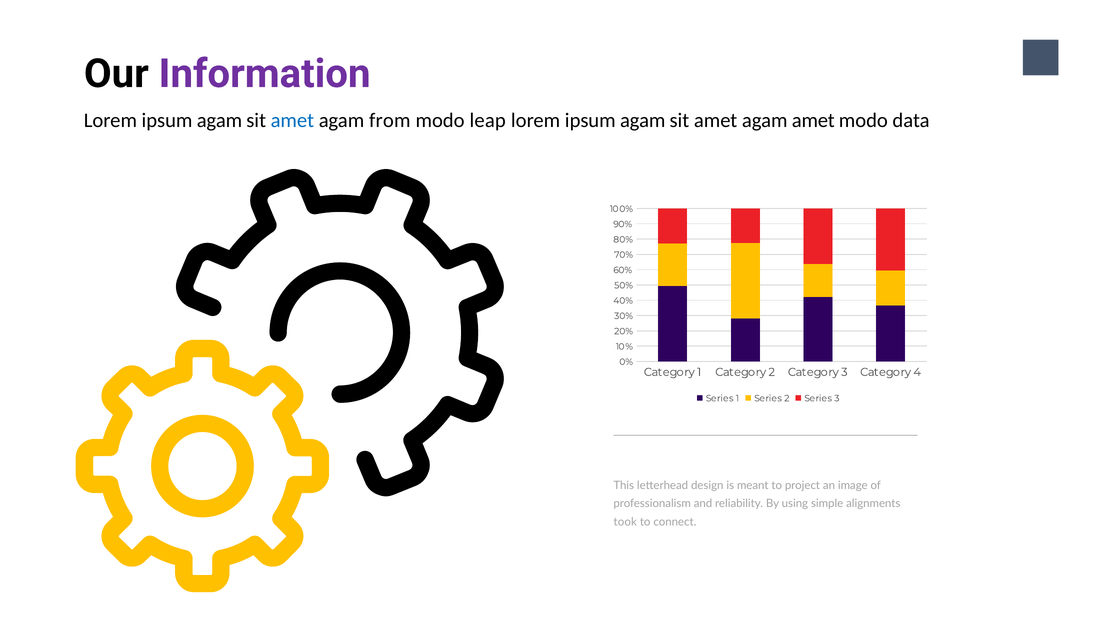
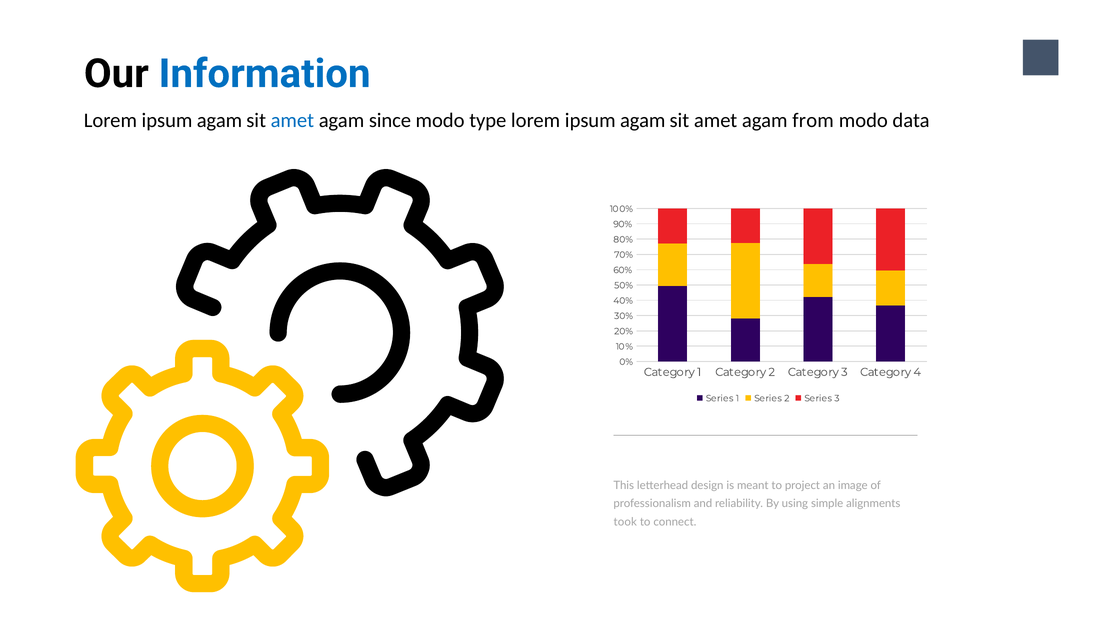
Information colour: purple -> blue (265, 74)
from: from -> since (390, 120)
leap: leap -> type (488, 120)
agam amet: amet -> from (813, 120)
